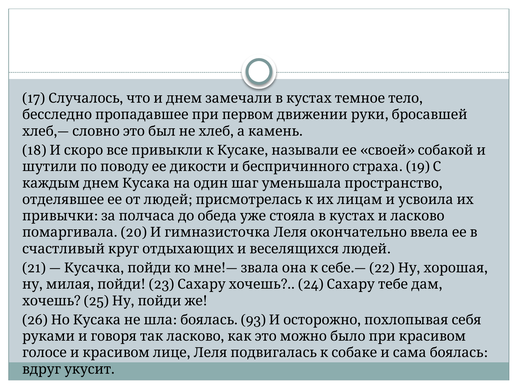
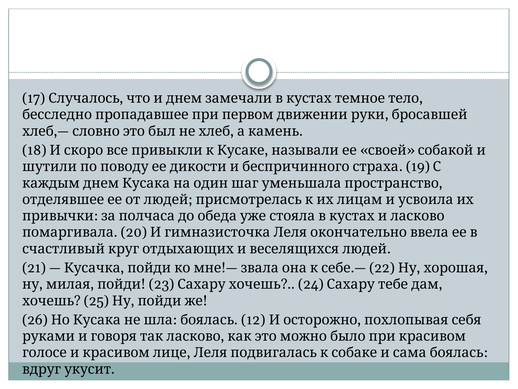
93: 93 -> 12 (253, 320)
